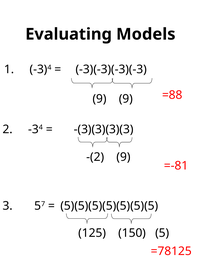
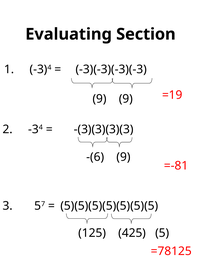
Models: Models -> Section (146, 34)
=88: =88 -> =19 (172, 95)
-(2: -(2 -> -(6 (95, 157)
150: 150 -> 425 (132, 233)
